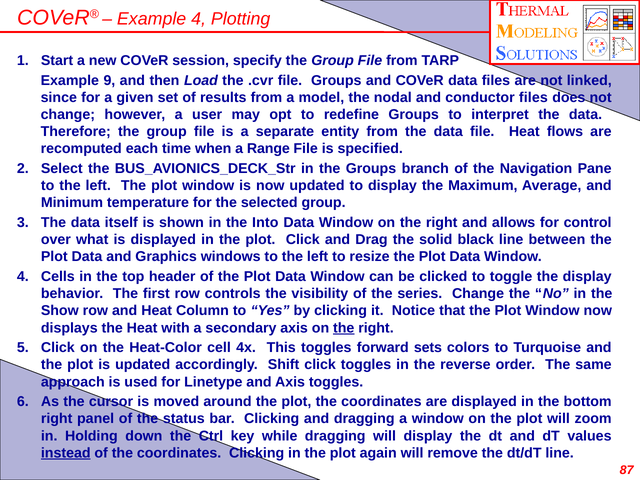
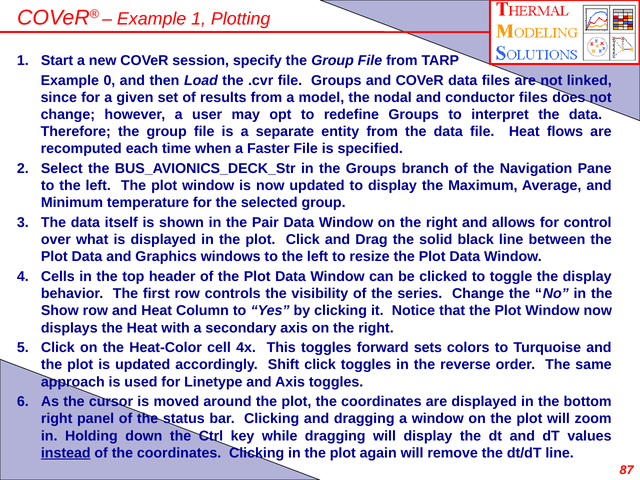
Example 4: 4 -> 1 (199, 19)
9: 9 -> 0 (109, 81)
Range: Range -> Faster (268, 149)
Into: Into -> Pair (265, 223)
the underline: present -> none (344, 328)
